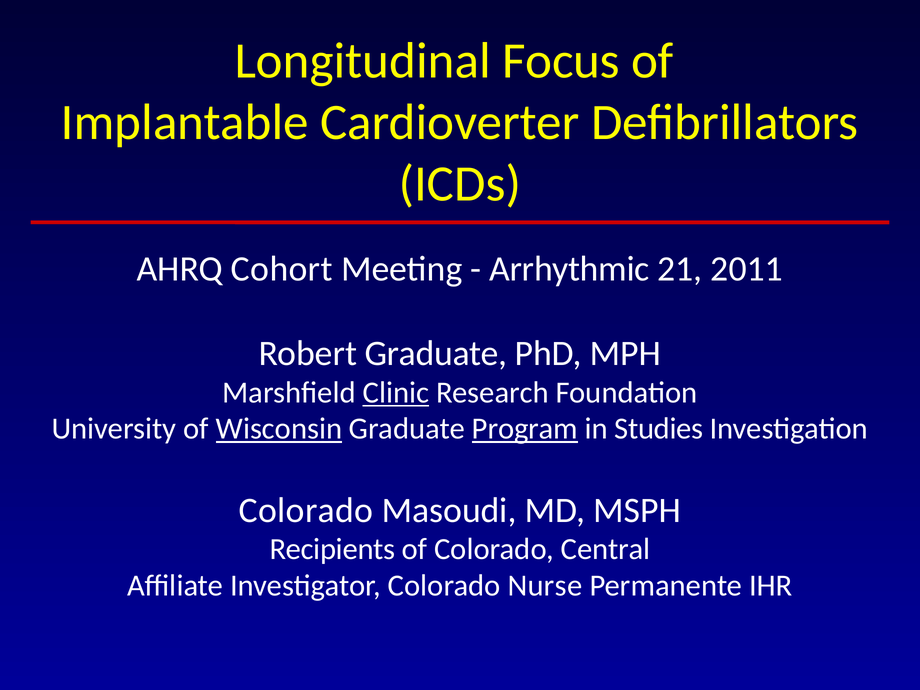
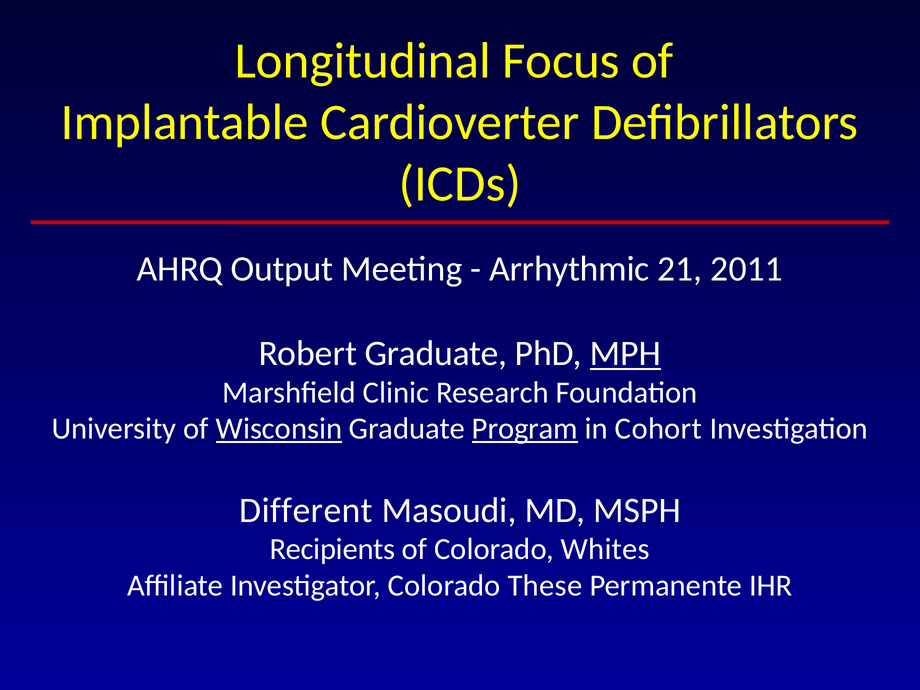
Cohort: Cohort -> Output (282, 269)
MPH underline: none -> present (625, 354)
Clinic underline: present -> none (396, 393)
Studies: Studies -> Cohort (659, 429)
Colorado: Colorado -> Different (306, 510)
Central: Central -> Whites (605, 549)
Nurse: Nurse -> These (545, 586)
